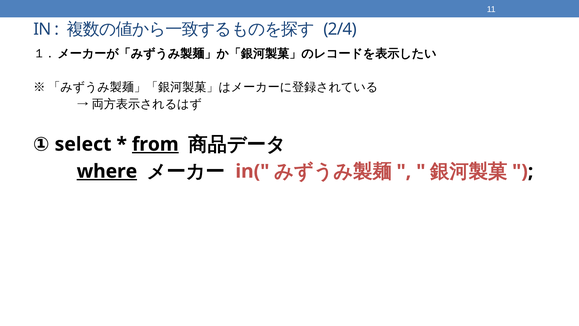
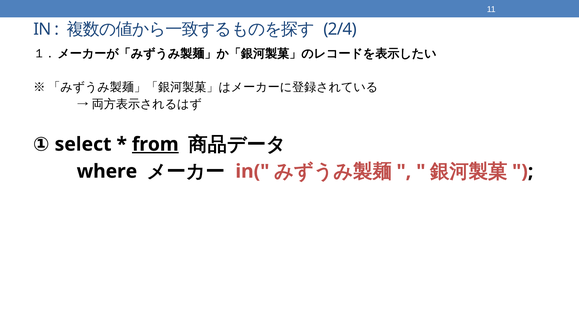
where underline: present -> none (107, 171)
